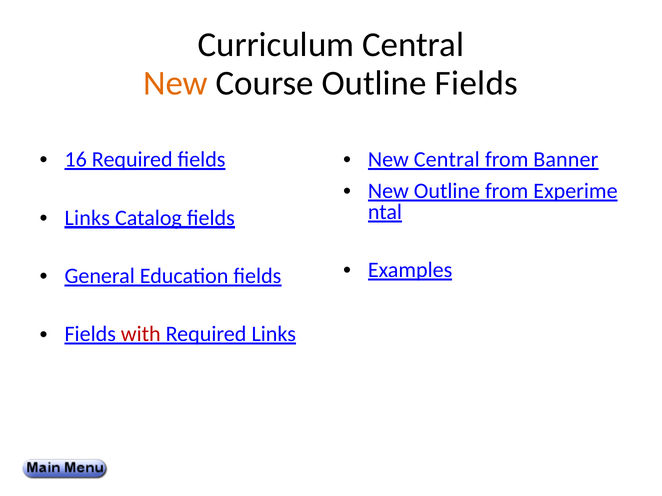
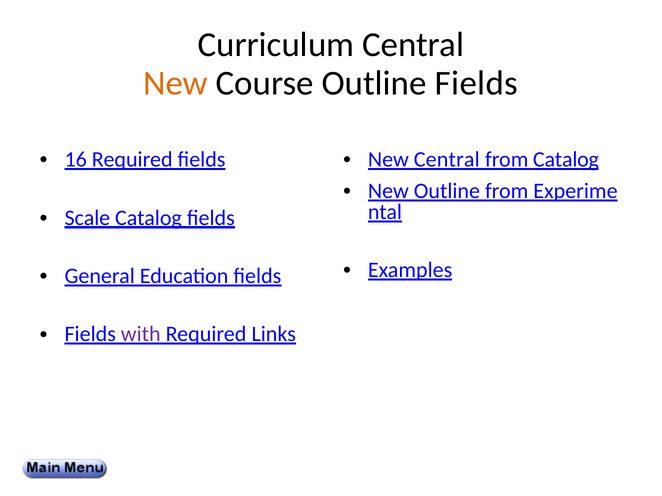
from Banner: Banner -> Catalog (566, 160)
Links: Links -> Scale (87, 218)
with colour: red -> purple (141, 335)
